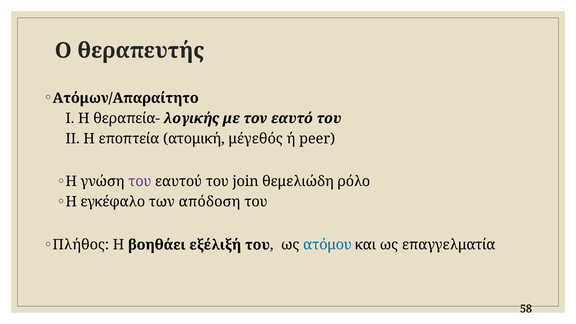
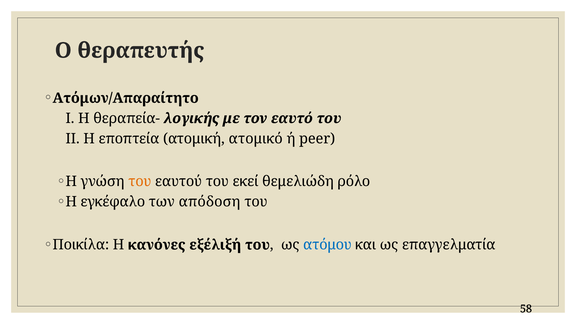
μέγεθός: μέγεθός -> ατομικό (256, 139)
του colour: purple -> orange (140, 182)
join: join -> εκεί (245, 182)
Πλήθος: Πλήθος -> Ποικίλα (81, 245)
βοηθάει: βοηθάει -> κανόνες (157, 245)
